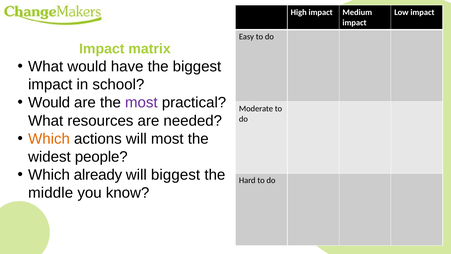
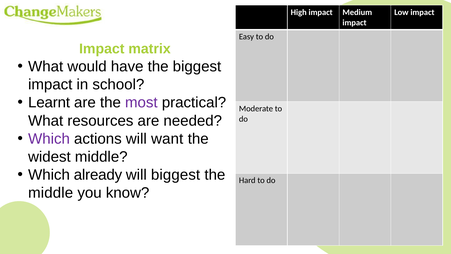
Would: Would -> Learnt (49, 103)
Which colour: orange -> purple (49, 139)
will most: most -> want (167, 139)
widest people: people -> middle (101, 157)
